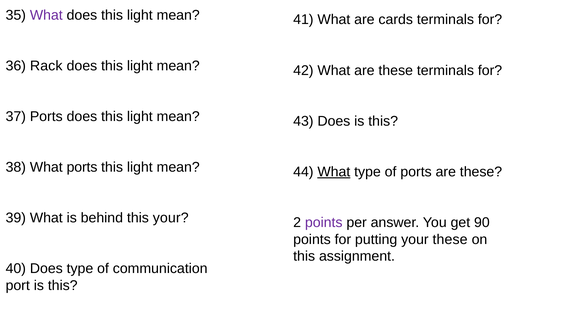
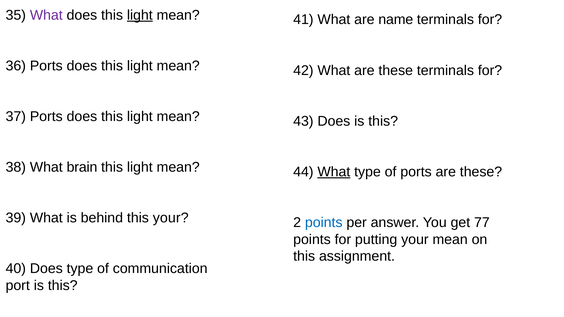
light underline: none -> present (140, 15)
cards: cards -> name (396, 20)
36 Rack: Rack -> Ports (46, 66)
What ports: ports -> brain (82, 167)
points colour: purple -> blue (324, 223)
90: 90 -> 77 (482, 223)
your these: these -> mean (450, 240)
